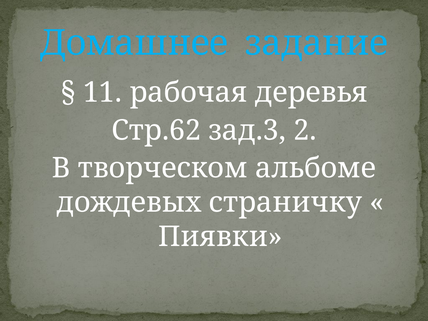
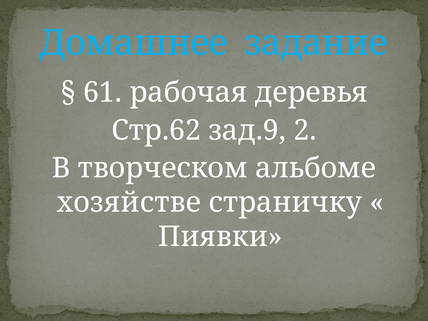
11: 11 -> 61 (103, 93)
зад.3: зад.3 -> зад.9 (247, 130)
дождевых: дождевых -> хозяйстве (129, 202)
